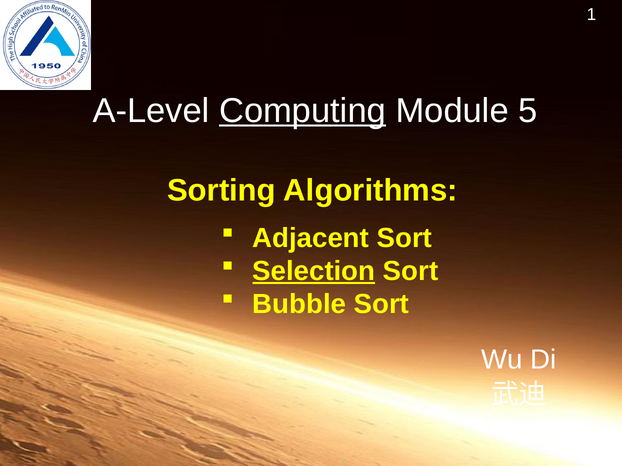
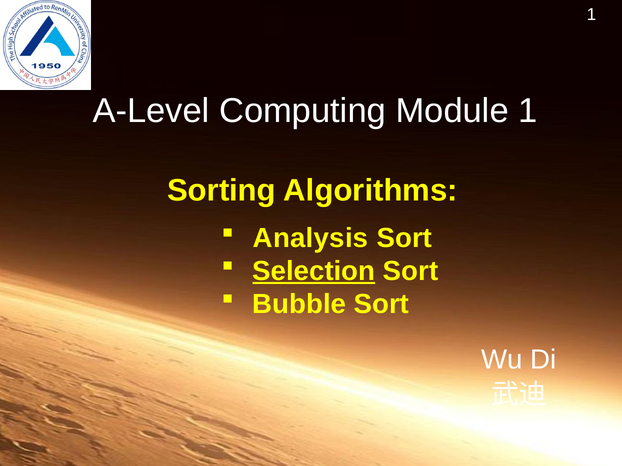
Computing underline: present -> none (303, 111)
Module 5: 5 -> 1 (528, 111)
Adjacent: Adjacent -> Analysis (311, 238)
